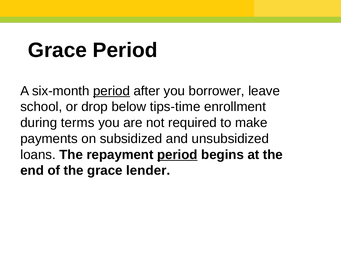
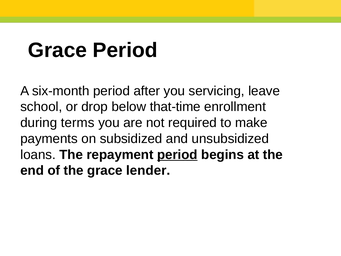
period underline: present -> none (112, 91)
borrower: borrower -> servicing (217, 91)
tips-time: tips-time -> that-time (175, 107)
